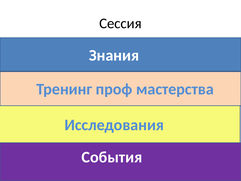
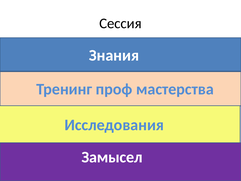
События: События -> Замысел (112, 157)
